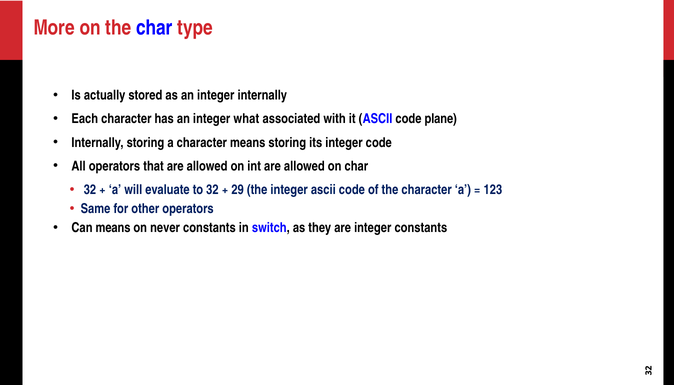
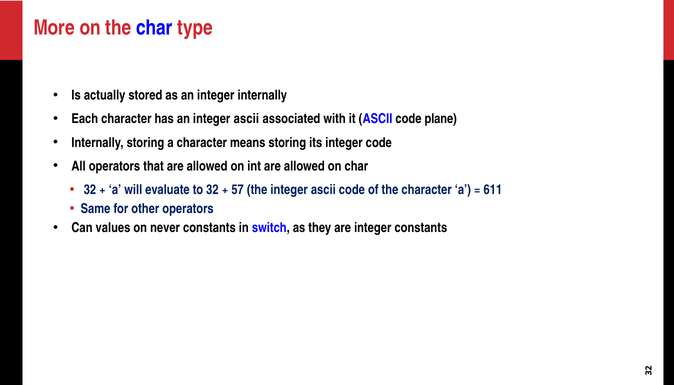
an integer what: what -> ascii (246, 119)
29: 29 -> 57 (238, 190)
123: 123 -> 611 (493, 190)
Can means: means -> values (113, 228)
